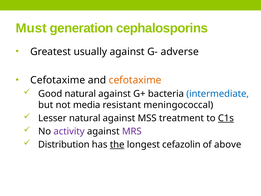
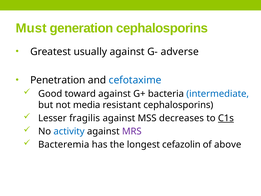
Cefotaxime: Cefotaxime -> Penetration (58, 80)
cefotaxime colour: orange -> blue (135, 80)
Good natural: natural -> toward (80, 94)
resistant meningococcal: meningococcal -> cephalosporins (178, 105)
Lesser natural: natural -> fragilis (85, 118)
treatment: treatment -> decreases (181, 118)
activity colour: purple -> blue (69, 131)
Distribution: Distribution -> Bacteremia (64, 144)
the underline: present -> none (117, 144)
